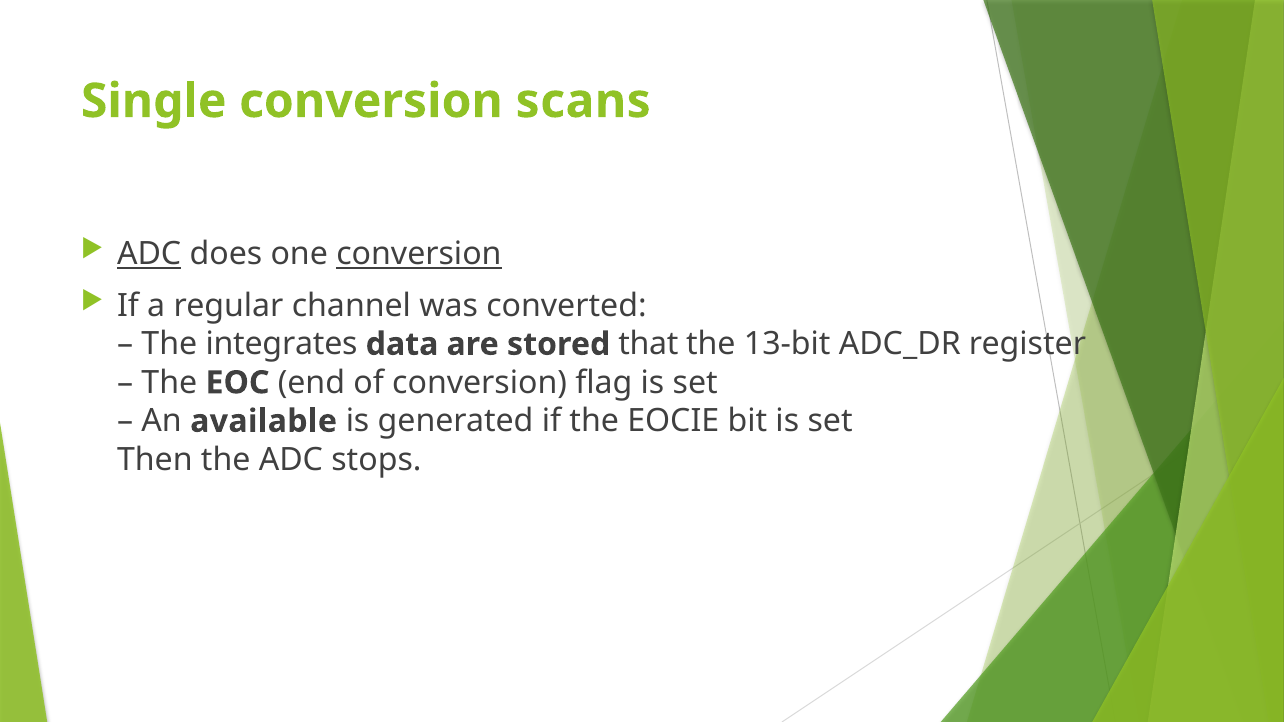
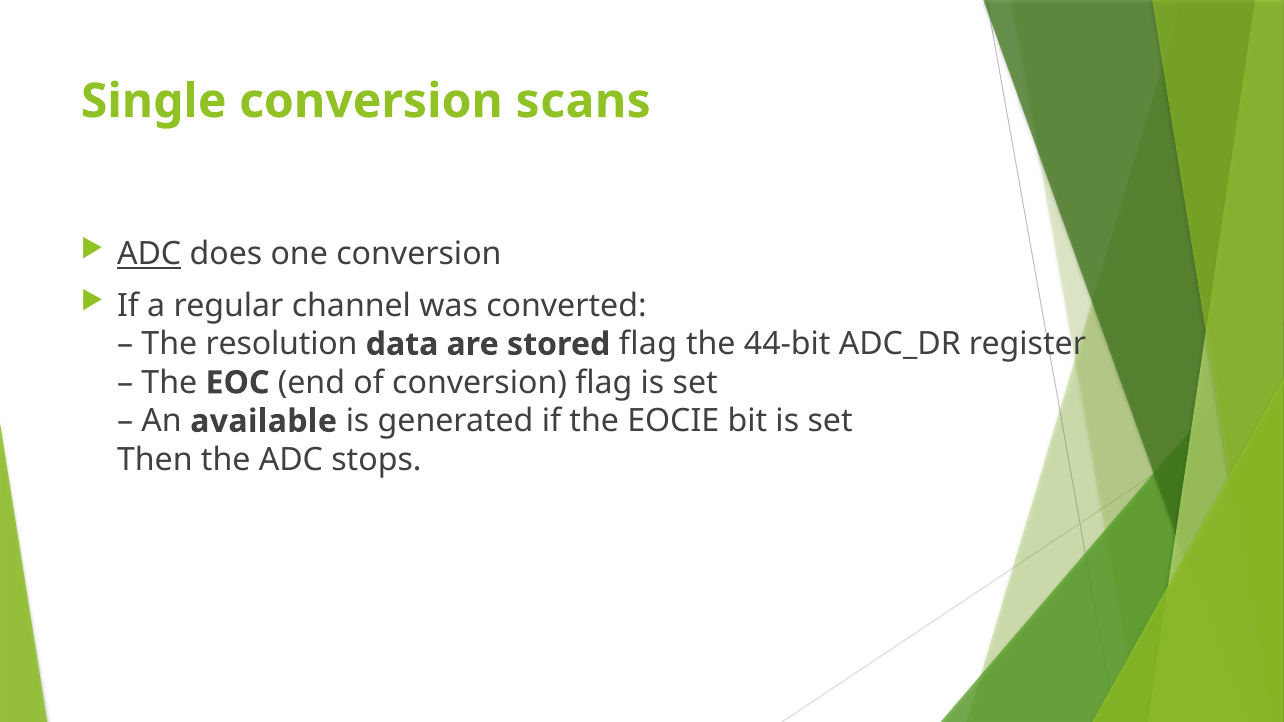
conversion underline: present -> none (419, 254)
integrates: integrates -> resolution (282, 344)
stored that: that -> flag (648, 344)
13-bit: 13-bit -> 44-bit (787, 344)
